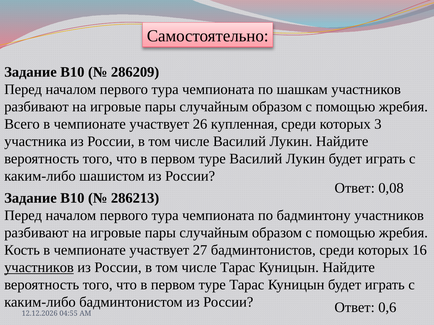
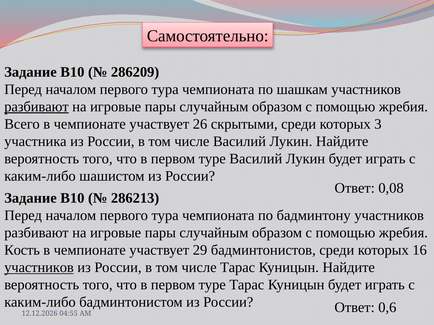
разбивают underline: none -> present (36, 107)
купленная: купленная -> скрытыми (244, 124)
27: 27 -> 29 (200, 251)
